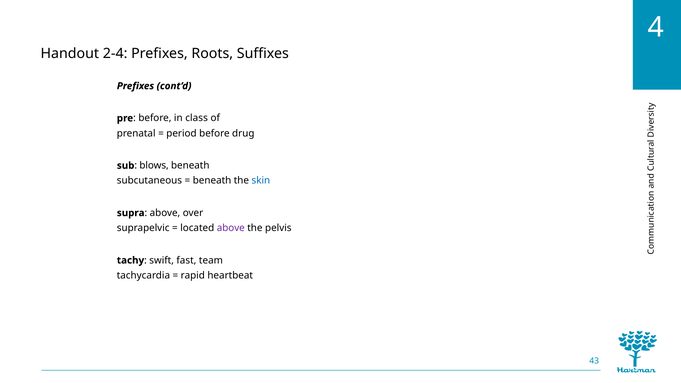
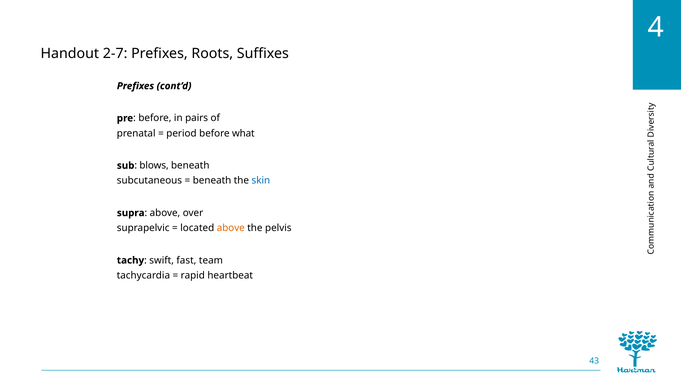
2-4: 2-4 -> 2-7 (115, 54)
class: class -> pairs (197, 118)
drug: drug -> what (243, 133)
above colour: purple -> orange (231, 228)
